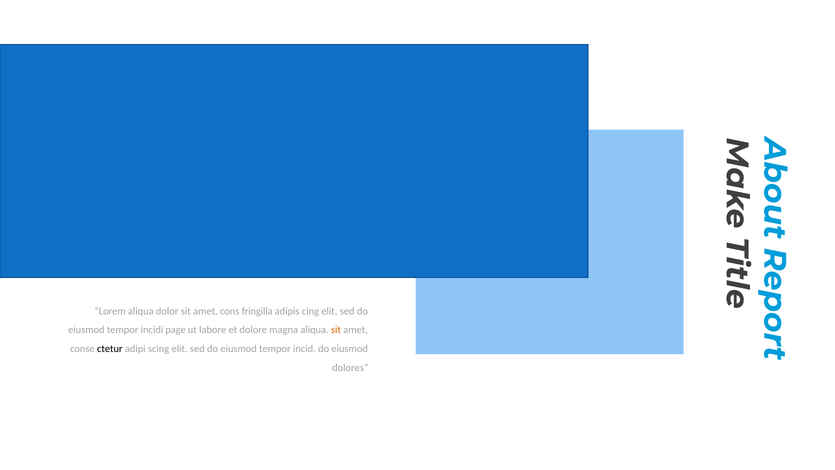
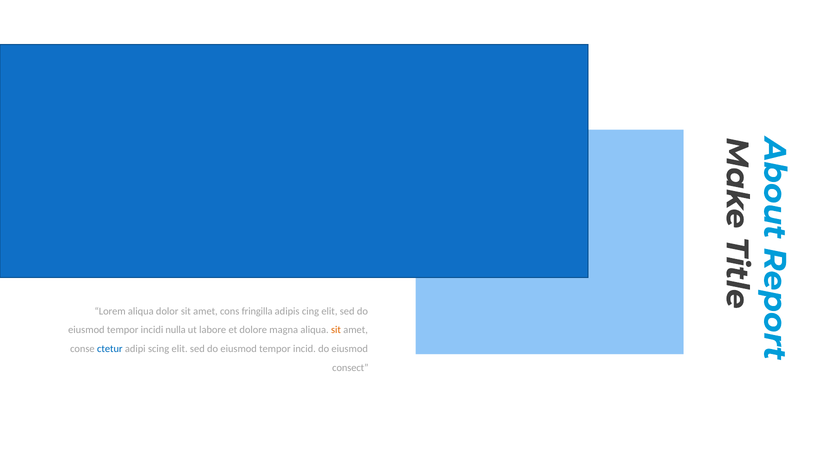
page: page -> nulla (176, 330)
ctetur colour: black -> blue (110, 349)
dolores: dolores -> consect (350, 367)
